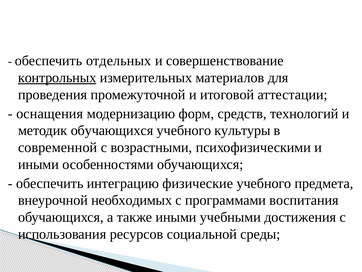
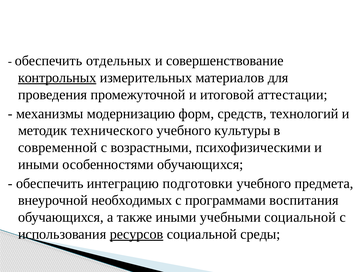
оснащения: оснащения -> механизмы (50, 113)
методик обучающихся: обучающихся -> технического (112, 130)
физические: физические -> подготовки (198, 183)
учебными достижения: достижения -> социальной (300, 217)
ресурсов underline: none -> present (137, 234)
